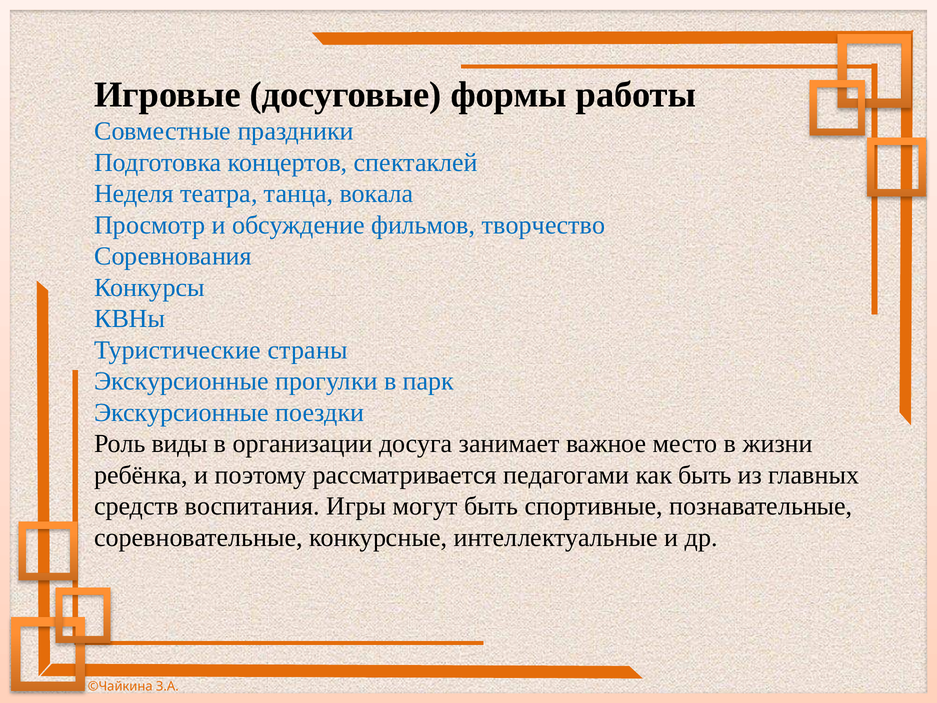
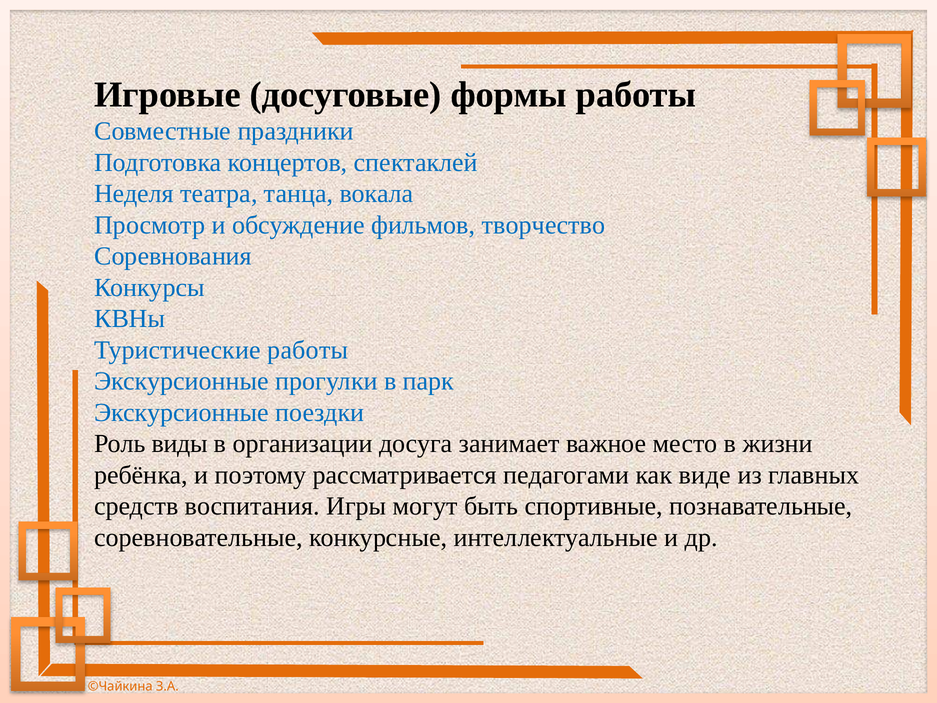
Туристические страны: страны -> работы (308, 350)
как быть: быть -> виде (705, 475)
